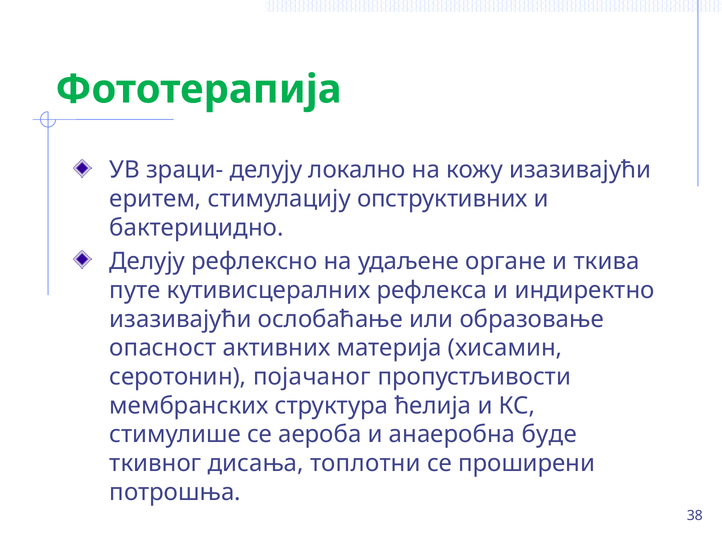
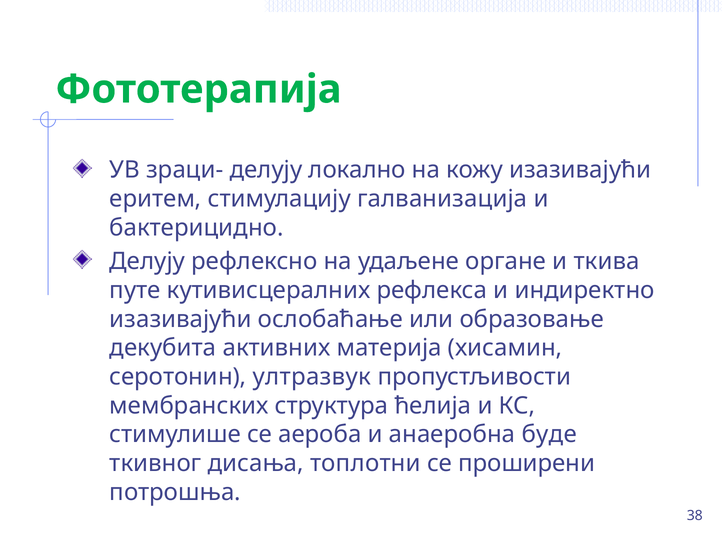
опструктивних: опструктивних -> галванизација (442, 199)
опасност: опасност -> декубита (163, 348)
појачаног: појачаног -> ултразвук (312, 377)
